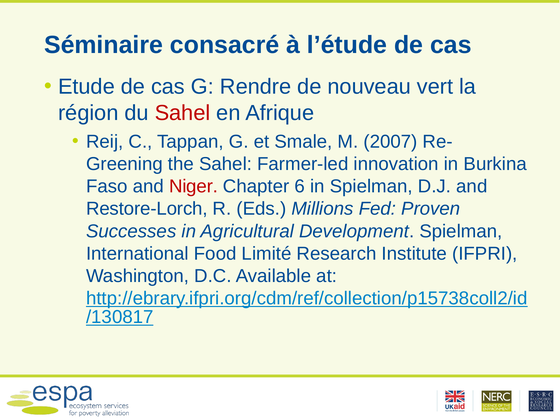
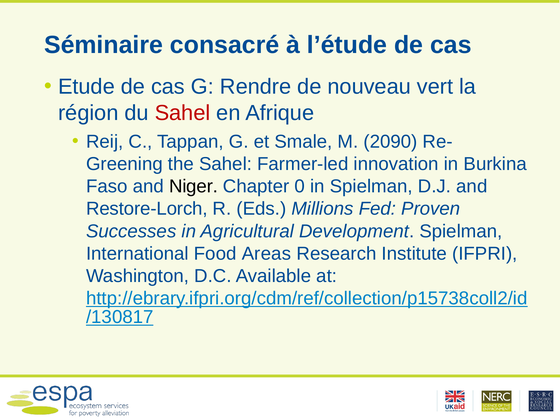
2007: 2007 -> 2090 (391, 142)
Niger colour: red -> black (193, 186)
6: 6 -> 0 (300, 186)
Limité: Limité -> Areas (266, 254)
